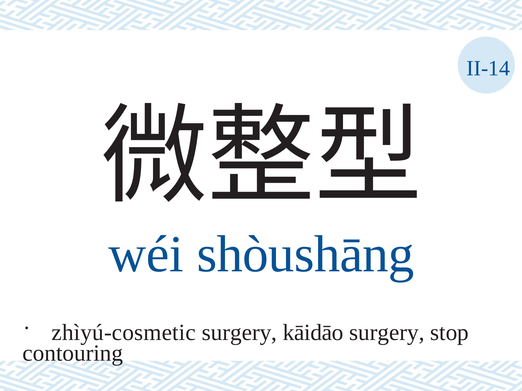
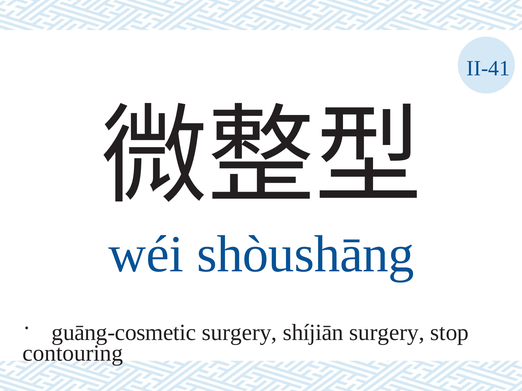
II-14: II-14 -> II-41 (488, 68)
zhìyú-cosmetic: zhìyú-cosmetic -> guāng-cosmetic (124, 333)
kāidāo: kāidāo -> shíjiān (313, 333)
